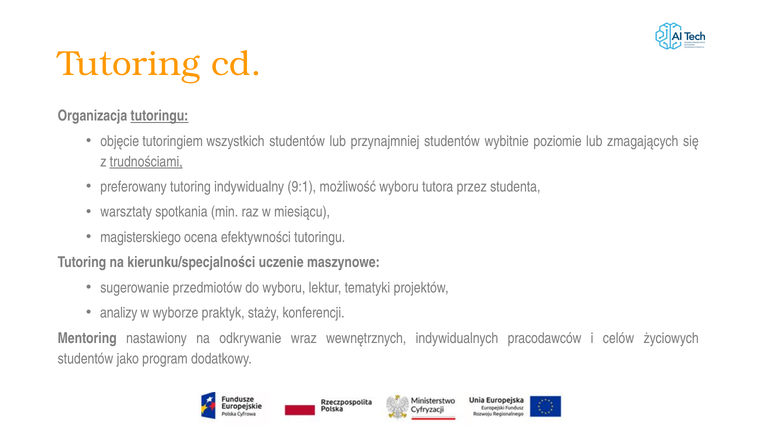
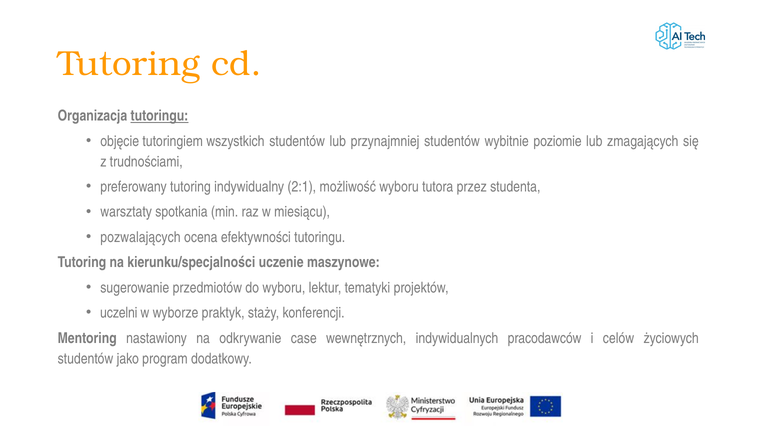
trudnościami underline: present -> none (146, 162)
9:1: 9:1 -> 2:1 (302, 187)
magisterskiego: magisterskiego -> pozwalających (140, 237)
analizy: analizy -> uczelni (119, 313)
wraz: wraz -> case (304, 338)
